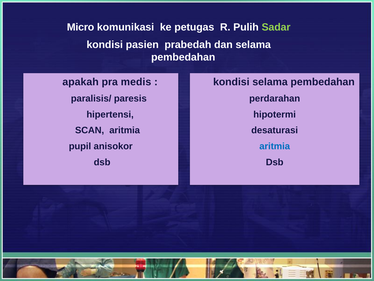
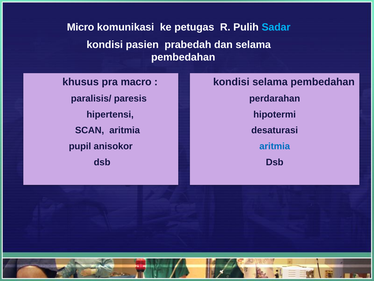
Sadar colour: light green -> light blue (276, 27)
apakah: apakah -> khusus (81, 82)
medis: medis -> macro (136, 82)
